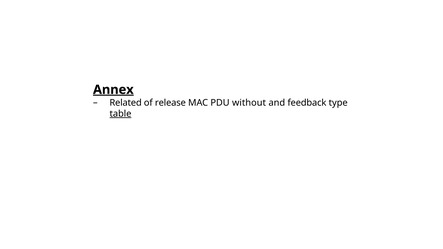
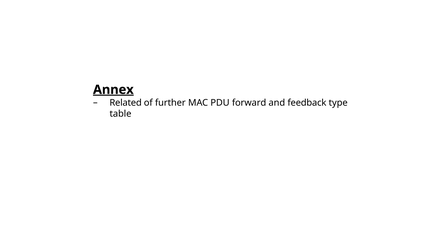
release: release -> further (170, 103)
without: without -> forward (249, 103)
table underline: present -> none (121, 114)
